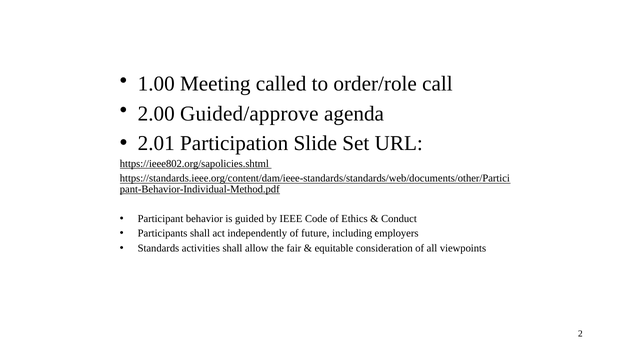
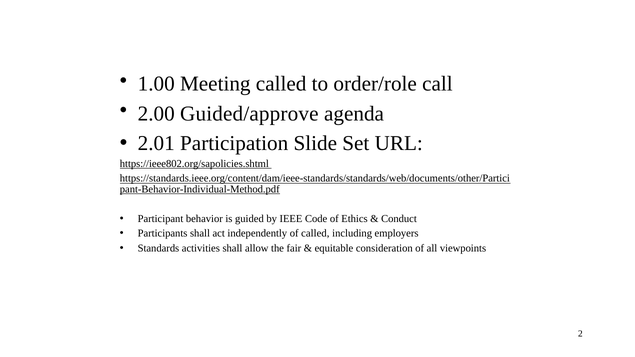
of future: future -> called (315, 234)
